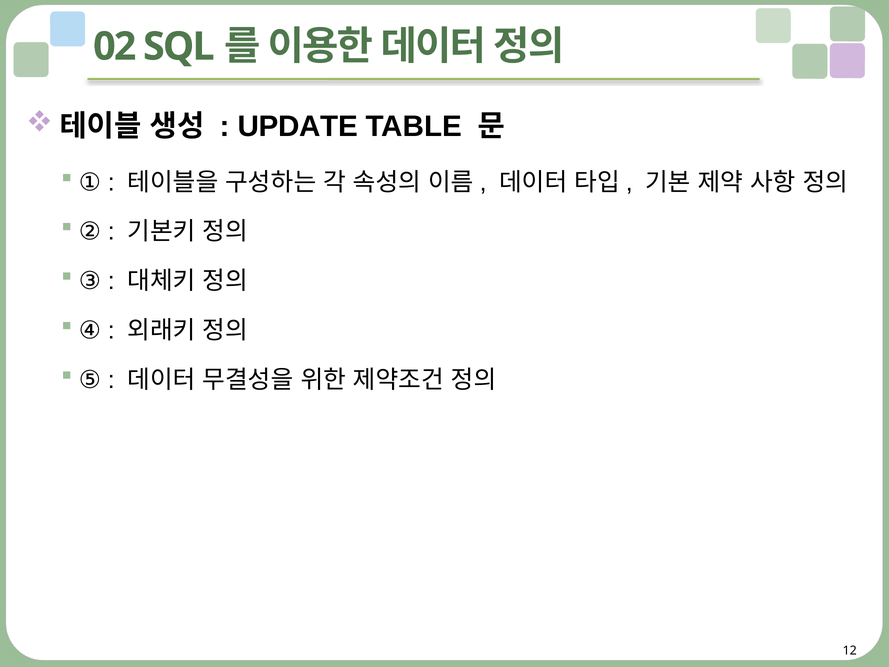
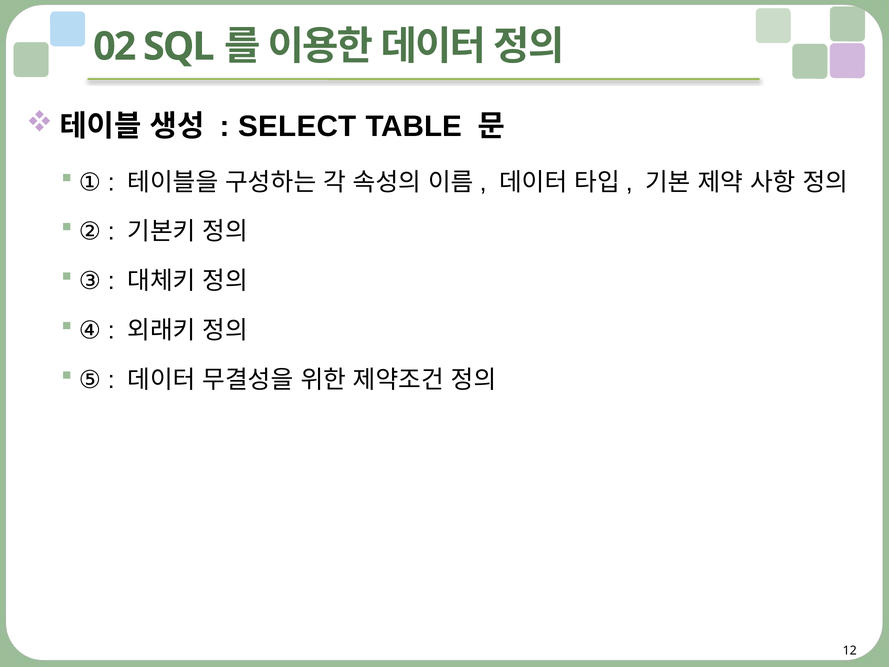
UPDATE: UPDATE -> SELECT (297, 127)
